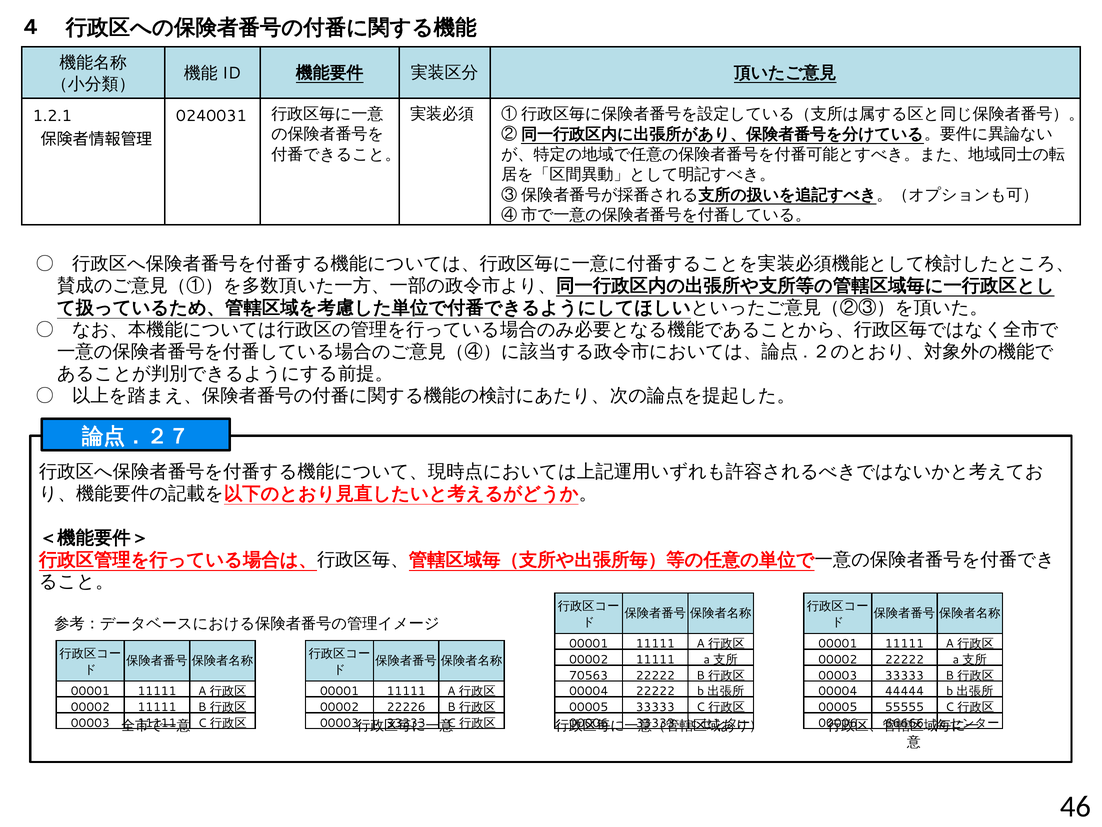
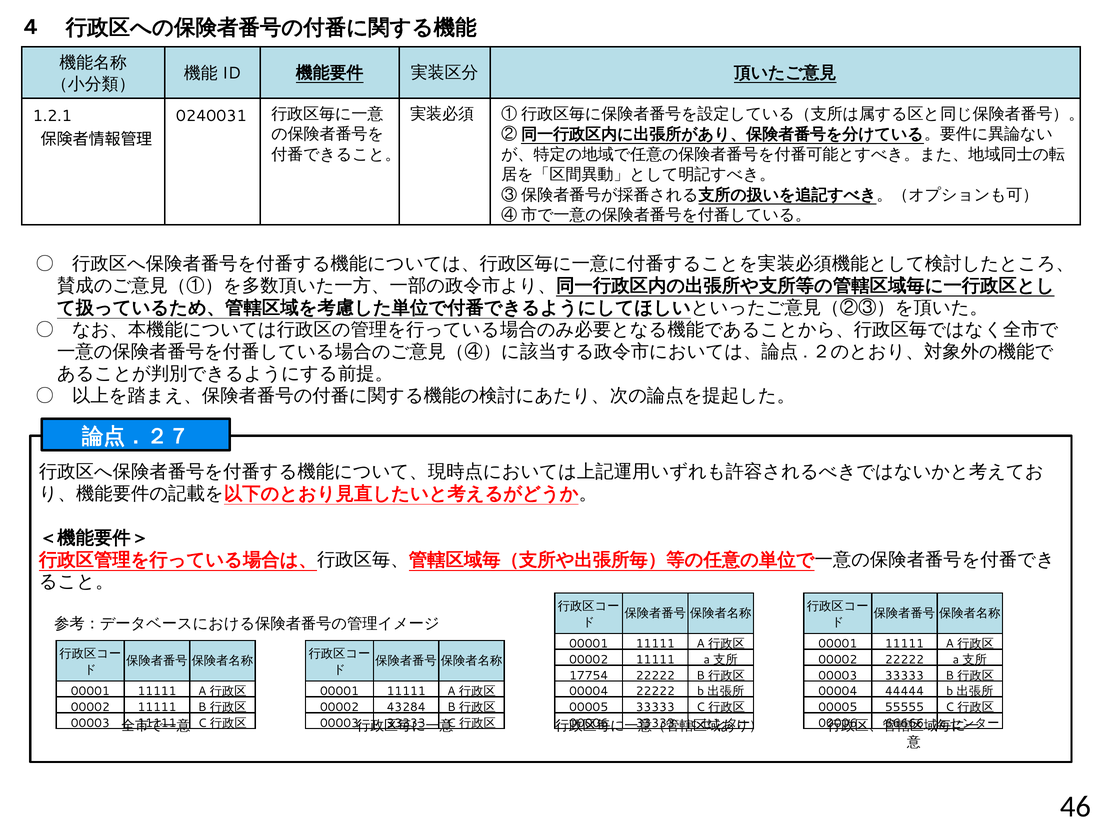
70563: 70563 -> 17754 (589, 675)
22226: 22226 -> 43284 (406, 707)
